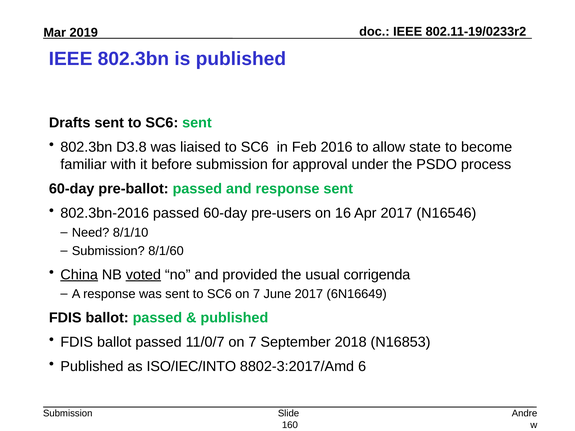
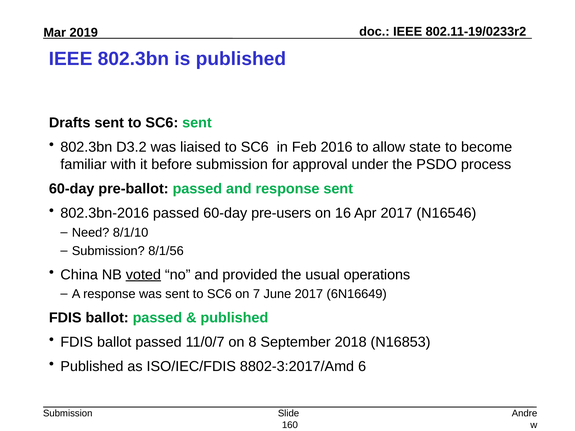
D3.8: D3.8 -> D3.2 (131, 147)
8/1/60: 8/1/60 -> 8/1/56 (166, 251)
China underline: present -> none (79, 275)
corrigenda: corrigenda -> operations (377, 275)
11/0/7 on 7: 7 -> 8 (252, 342)
ISO/IEC/INTO: ISO/IEC/INTO -> ISO/IEC/FDIS (191, 367)
